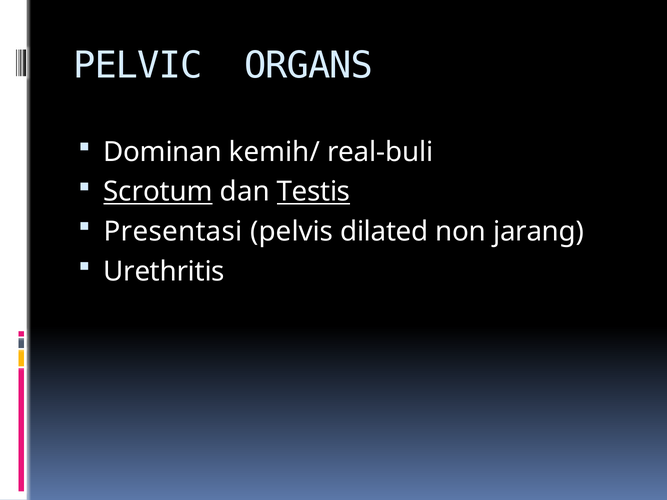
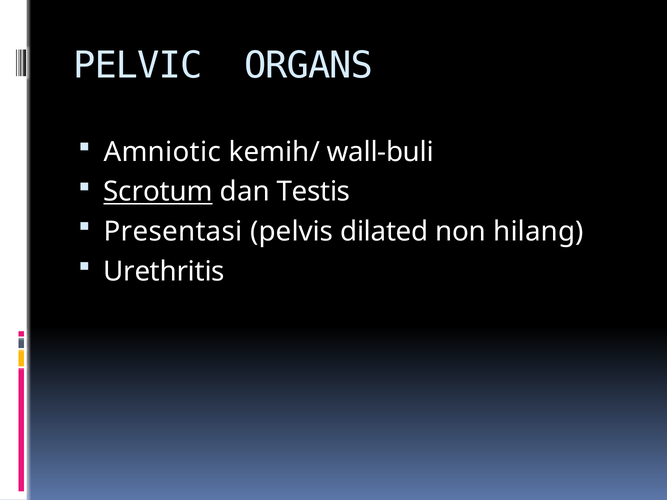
Dominan: Dominan -> Amniotic (162, 152)
real-buli: real-buli -> wall-buli (380, 152)
Testis underline: present -> none (314, 192)
jarang: jarang -> hilang (538, 232)
